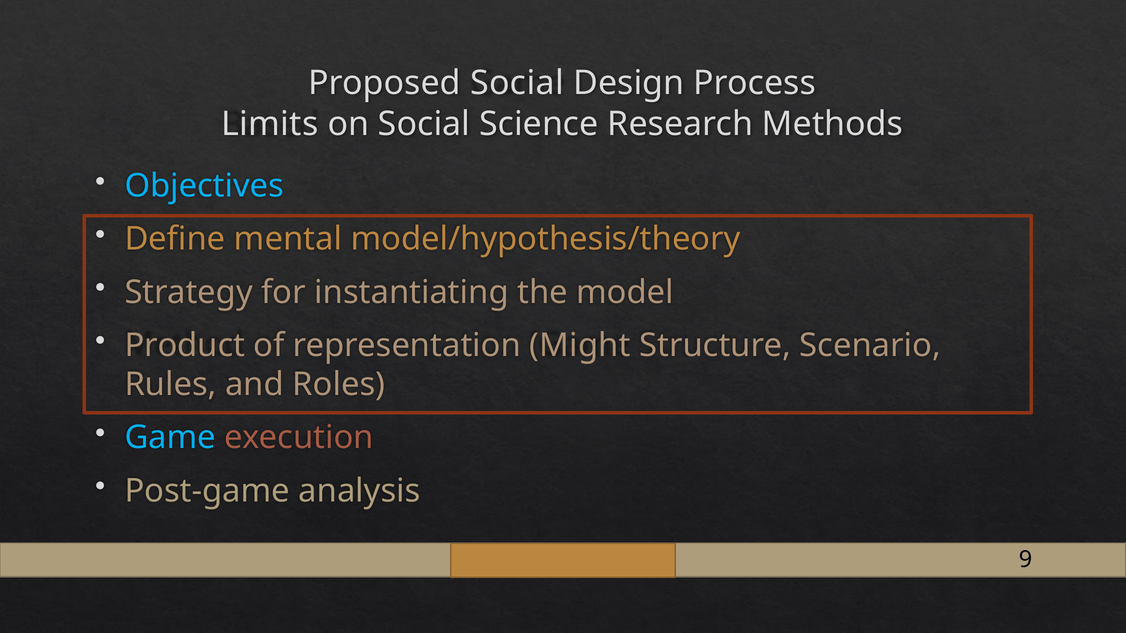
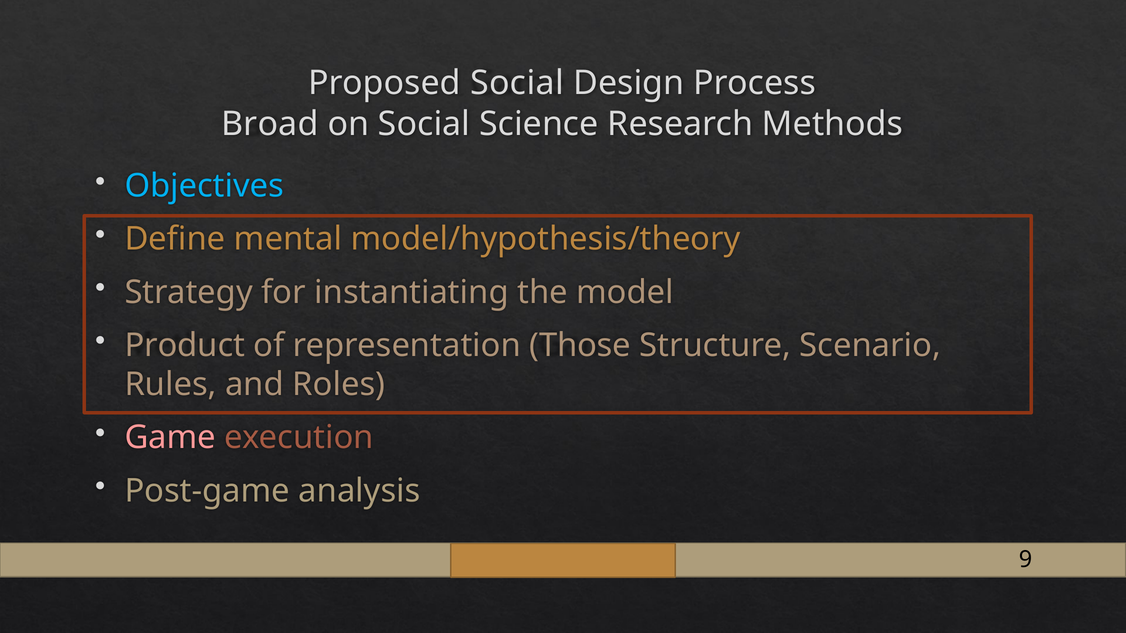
Limits: Limits -> Broad (270, 124)
Might: Might -> Those (580, 345)
Game colour: light blue -> pink (170, 438)
